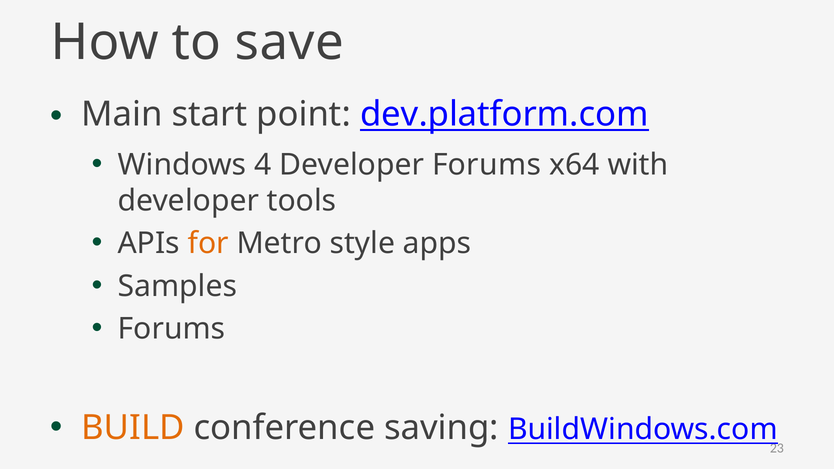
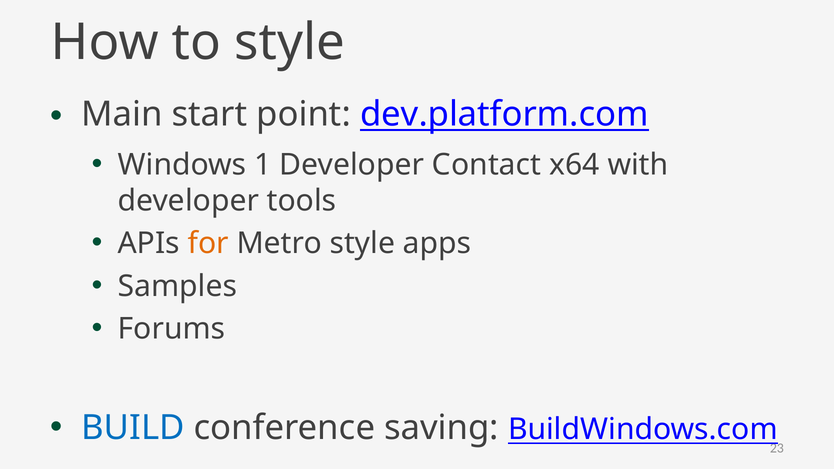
to save: save -> style (290, 43)
4: 4 -> 1 (263, 165)
Developer Forums: Forums -> Contact (487, 165)
BUILD colour: orange -> blue (133, 428)
